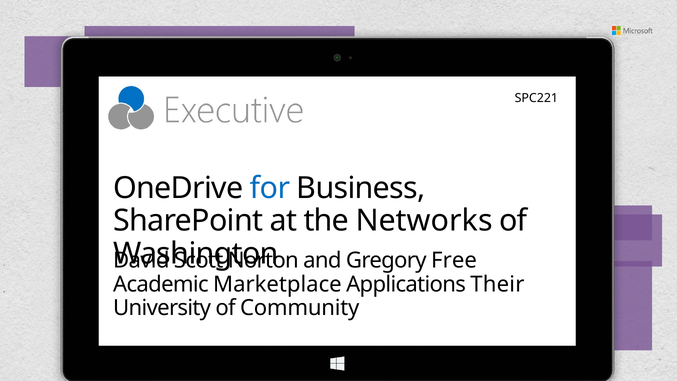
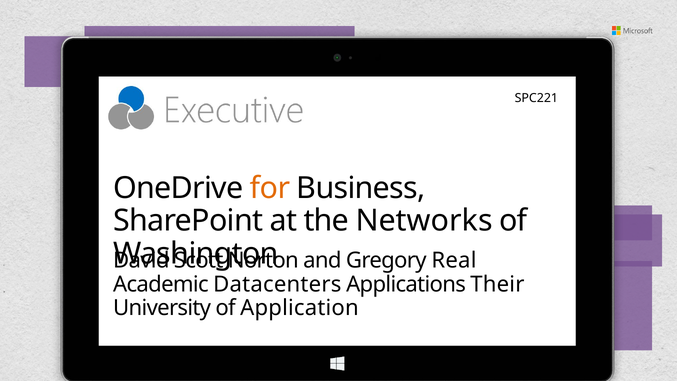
for colour: blue -> orange (270, 188)
Free: Free -> Real (454, 260)
Marketplace: Marketplace -> Datacenters (277, 284)
Community: Community -> Application (299, 308)
